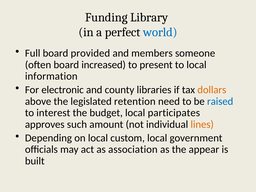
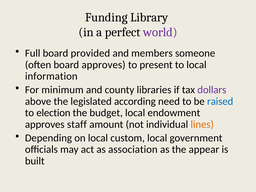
world colour: blue -> purple (160, 32)
board increased: increased -> approves (104, 65)
electronic: electronic -> minimum (62, 90)
dollars colour: orange -> purple (212, 90)
retention: retention -> according (135, 101)
interest: interest -> election (53, 113)
participates: participates -> endowment (174, 113)
such: such -> staff (77, 124)
